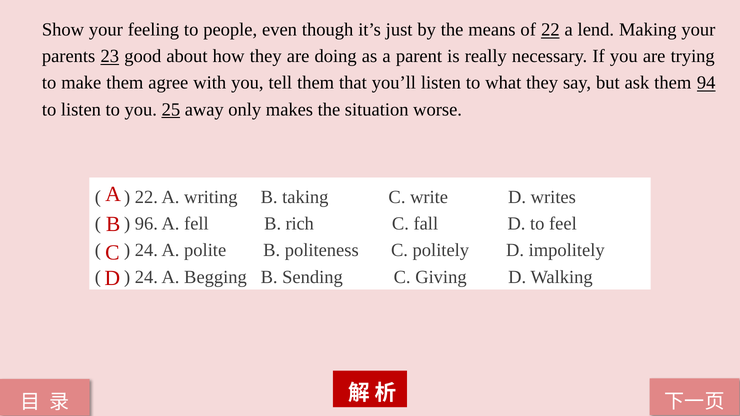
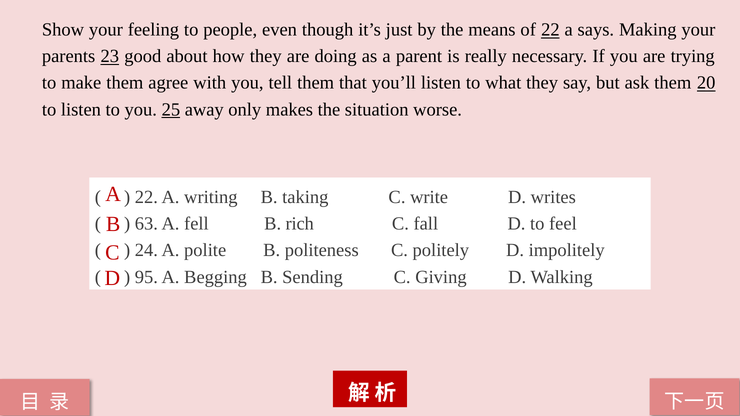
lend: lend -> says (596, 30)
94: 94 -> 20 (706, 83)
96: 96 -> 63 (146, 224)
24: 24 -> 95 (146, 277)
